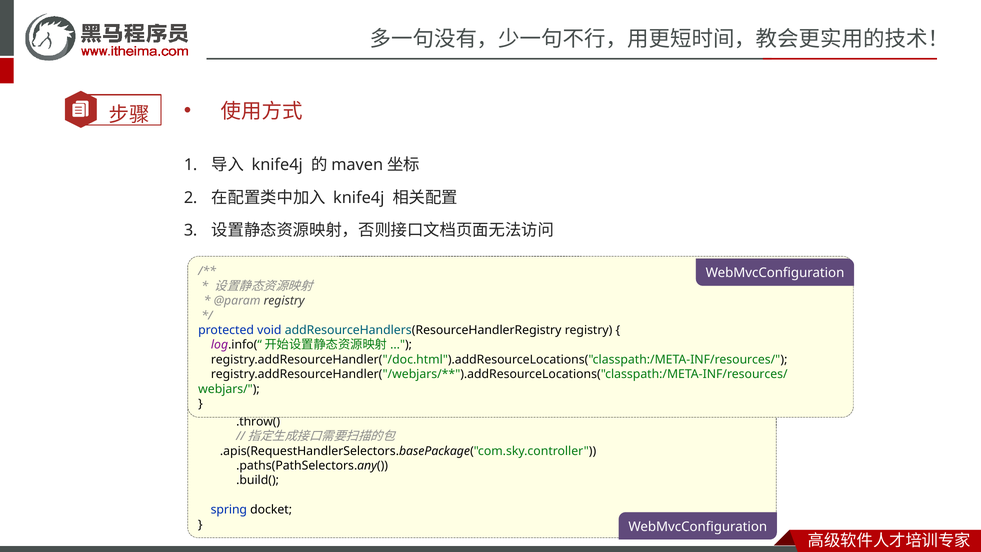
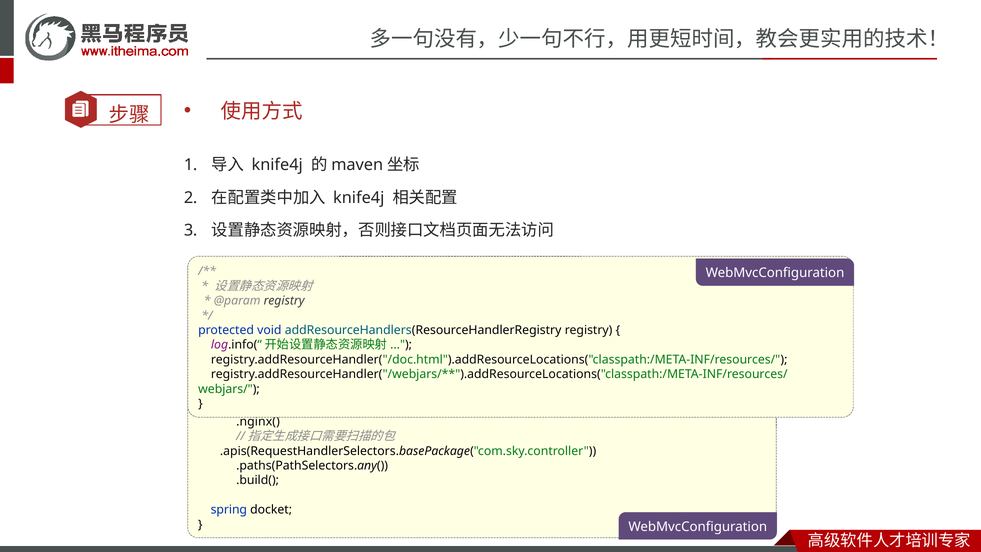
.throw(: .throw( -> .nginx( (258, 421)
